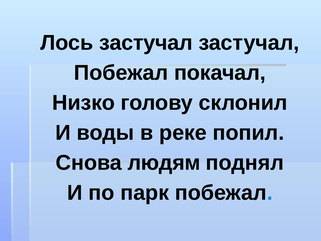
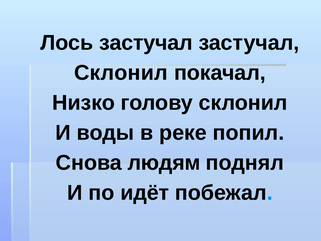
Побежал: Побежал -> Склонил (121, 73)
парк: парк -> идёт (145, 193)
